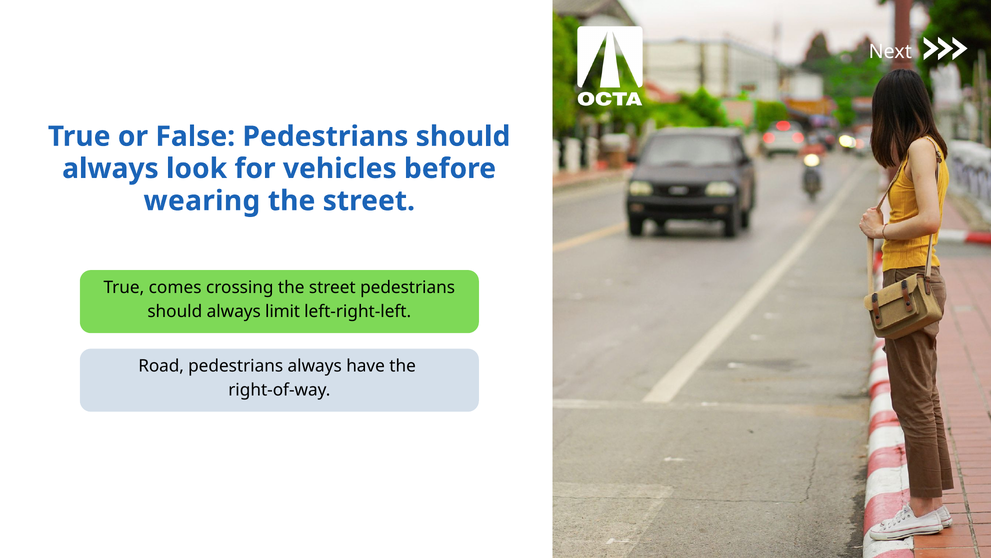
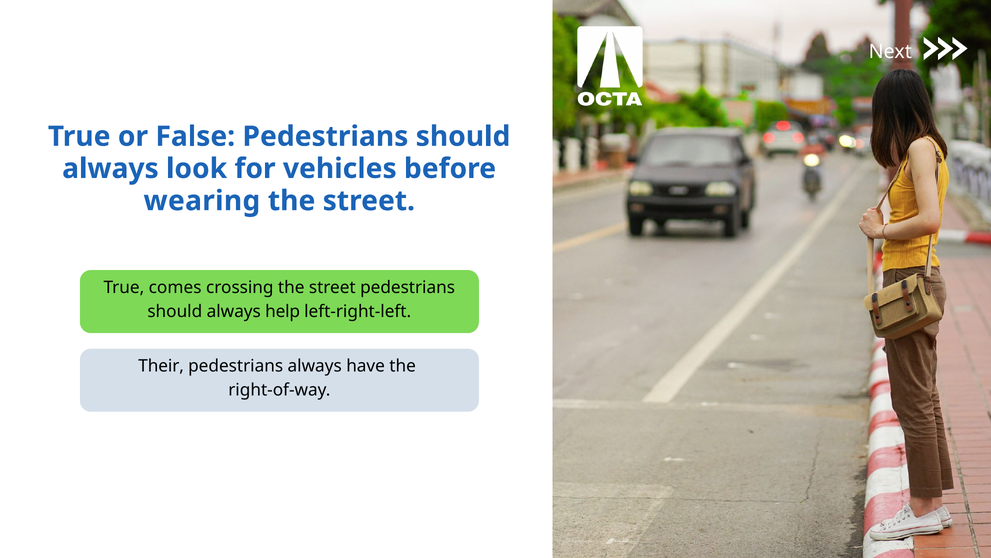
limit: limit -> help (283, 311)
Road: Road -> Their (161, 366)
